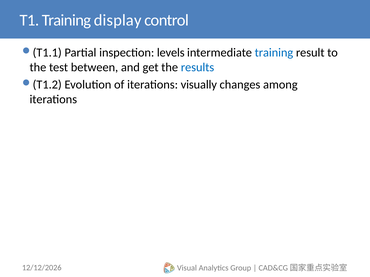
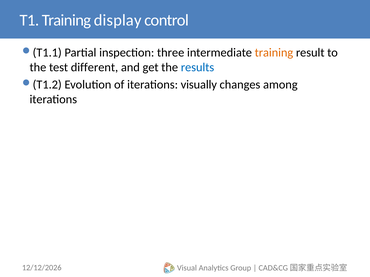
levels: levels -> three (171, 53)
training colour: blue -> orange (274, 53)
between: between -> different (94, 68)
